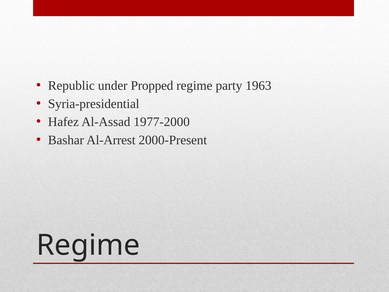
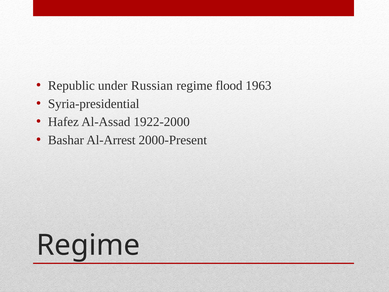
Propped: Propped -> Russian (152, 86)
party: party -> flood (229, 86)
1977-2000: 1977-2000 -> 1922-2000 (162, 122)
